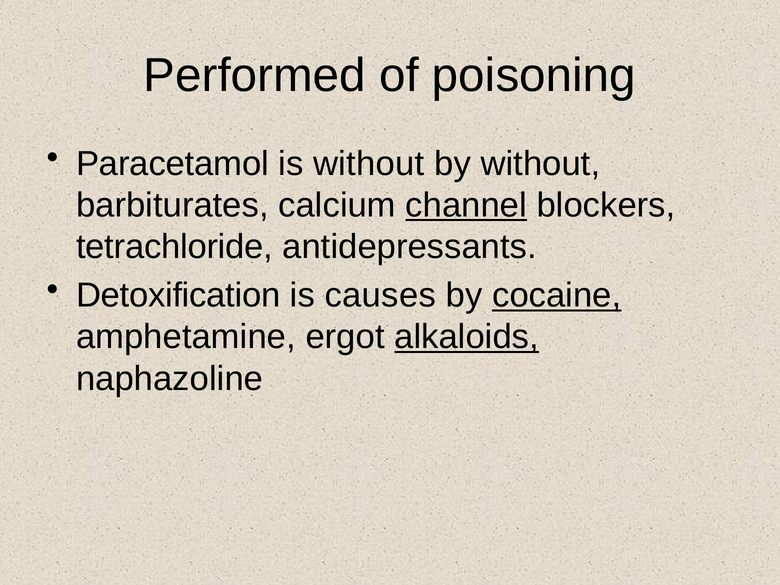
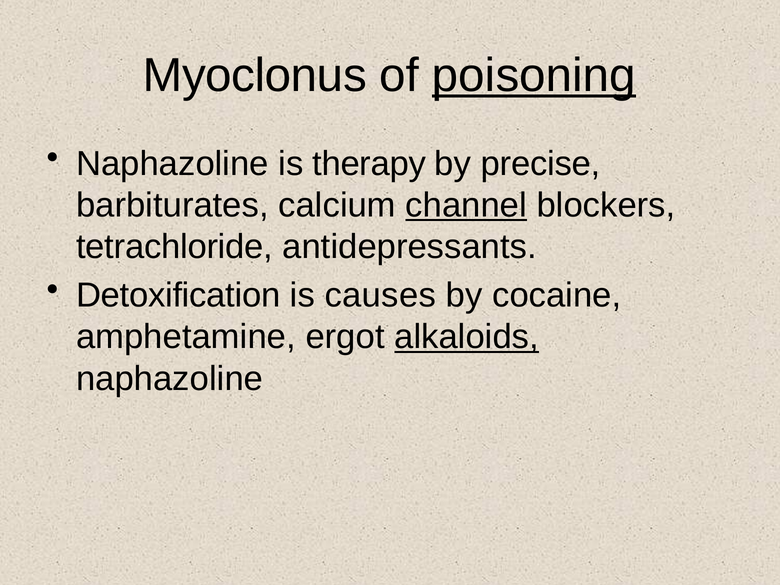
Performed: Performed -> Myoclonus (255, 76)
poisoning underline: none -> present (534, 76)
Paracetamol: Paracetamol -> Naphazoline (172, 164)
is without: without -> therapy (369, 164)
by without: without -> precise (541, 164)
cocaine underline: present -> none (557, 295)
